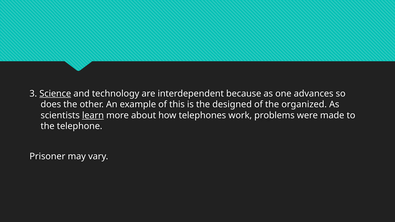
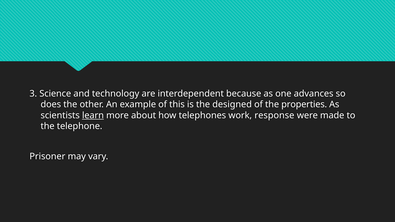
Science underline: present -> none (55, 94)
organized: organized -> properties (304, 105)
problems: problems -> response (274, 115)
